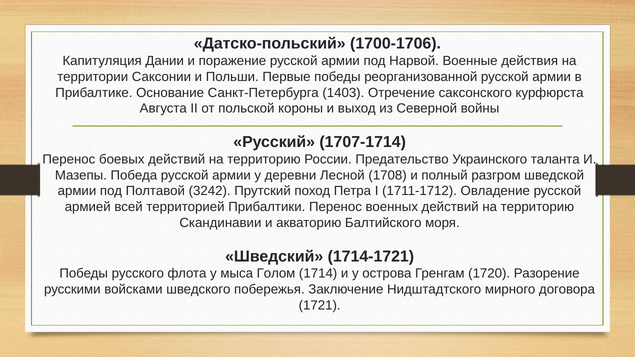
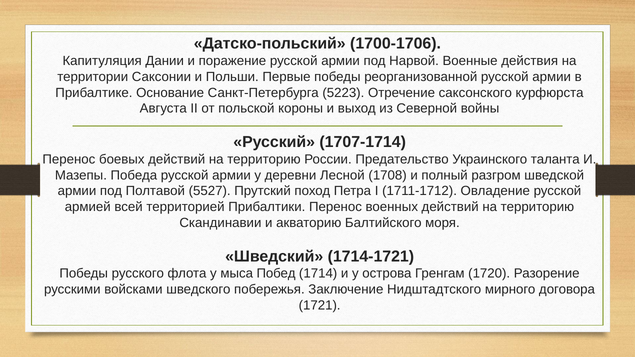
1403: 1403 -> 5223 (343, 93)
3242: 3242 -> 5527 (210, 191)
Голом: Голом -> Побед (276, 274)
